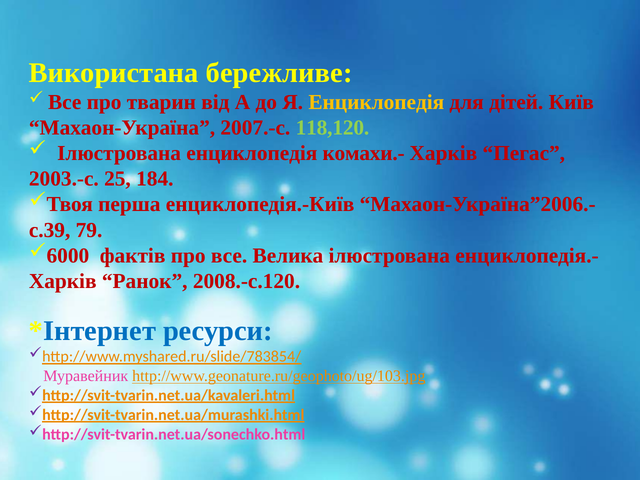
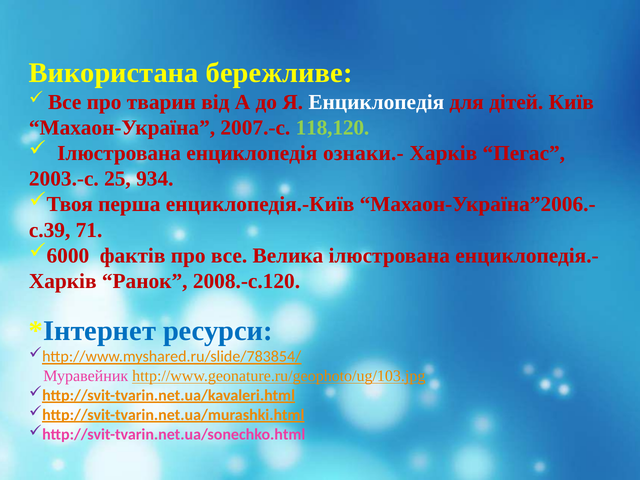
Енциклопедія colour: yellow -> white (376, 102)
комахи.-: комахи.- -> ознаки.- (363, 153)
184: 184 -> 934 (155, 179)
79: 79 -> 71 (89, 230)
